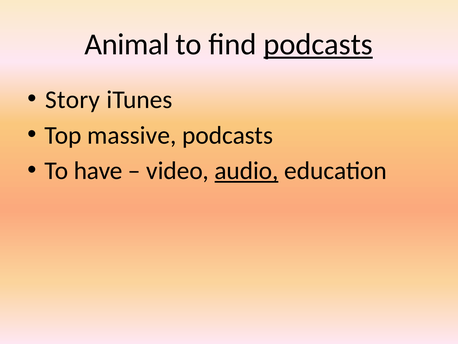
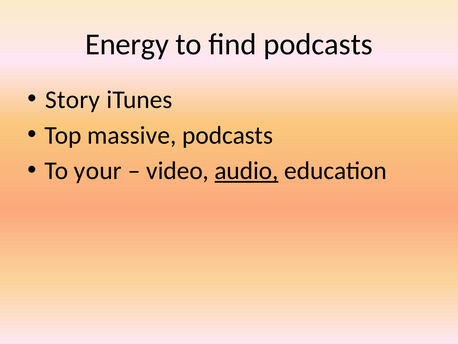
Animal: Animal -> Energy (127, 45)
podcasts underline: present -> none (318, 45)
have: have -> your (98, 171)
